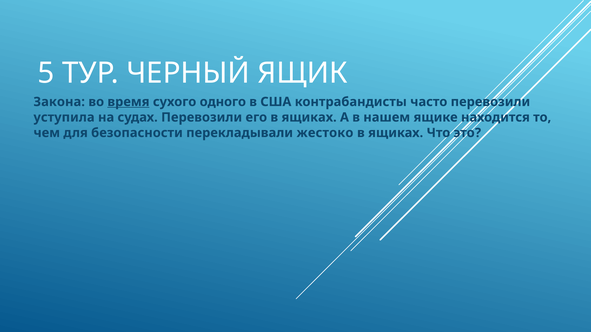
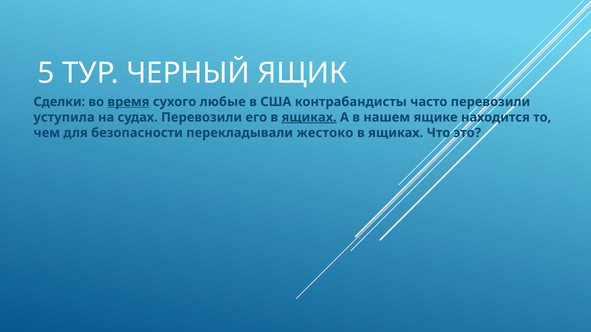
Закона: Закона -> Сделки (59, 102)
одного: одного -> любые (223, 102)
ящиках underline: none -> present (309, 117)
